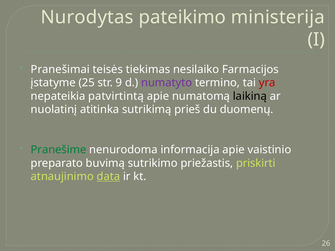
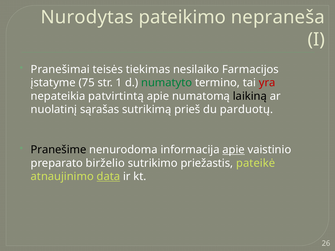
ministerija: ministerija -> nepraneša (278, 17)
25: 25 -> 75 (87, 83)
9: 9 -> 1 (119, 83)
numatyto colour: purple -> green (167, 83)
atitinka: atitinka -> sąrašas (100, 110)
duomenų: duomenų -> parduotų (247, 110)
Pranešime colour: green -> black (59, 150)
apie underline: none -> present (234, 150)
buvimą: buvimą -> birželio (105, 163)
priskirti: priskirti -> pateikė (256, 163)
